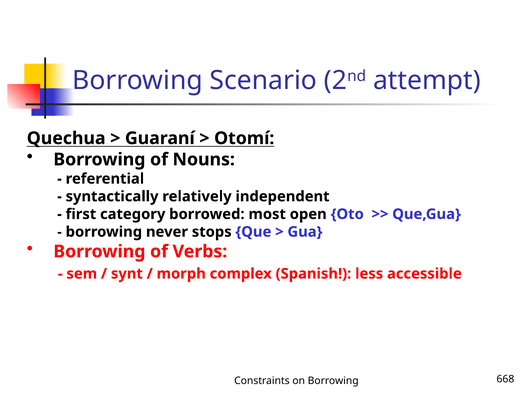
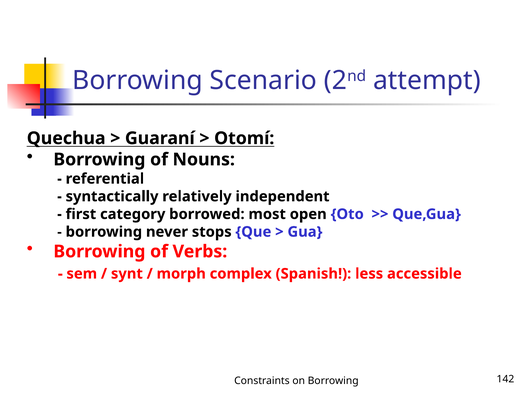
668: 668 -> 142 (505, 379)
